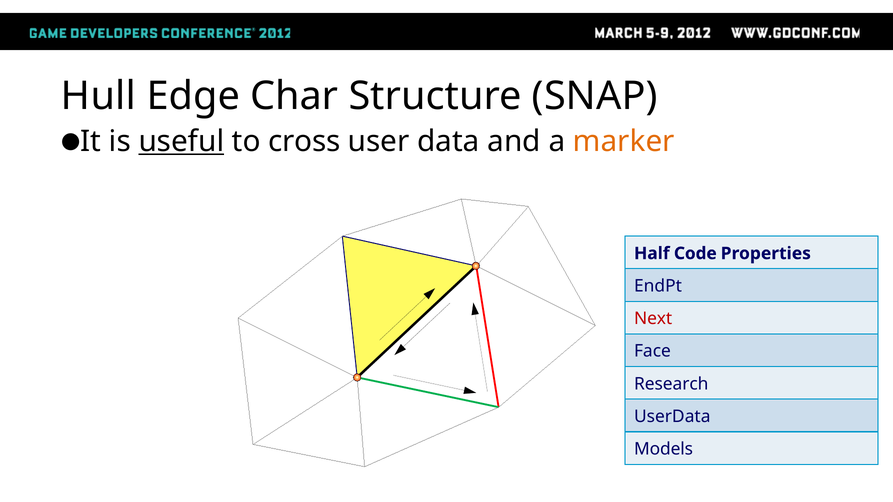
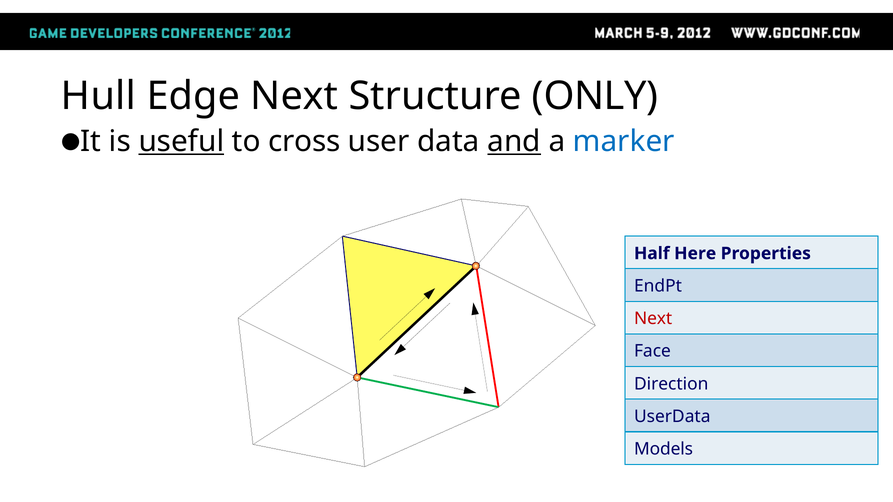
Edge Char: Char -> Next (294, 96)
SNAP: SNAP -> ONLY (595, 96)
and underline: none -> present (514, 142)
marker colour: orange -> blue (624, 142)
Code: Code -> Here (695, 254)
Research: Research -> Direction (671, 384)
